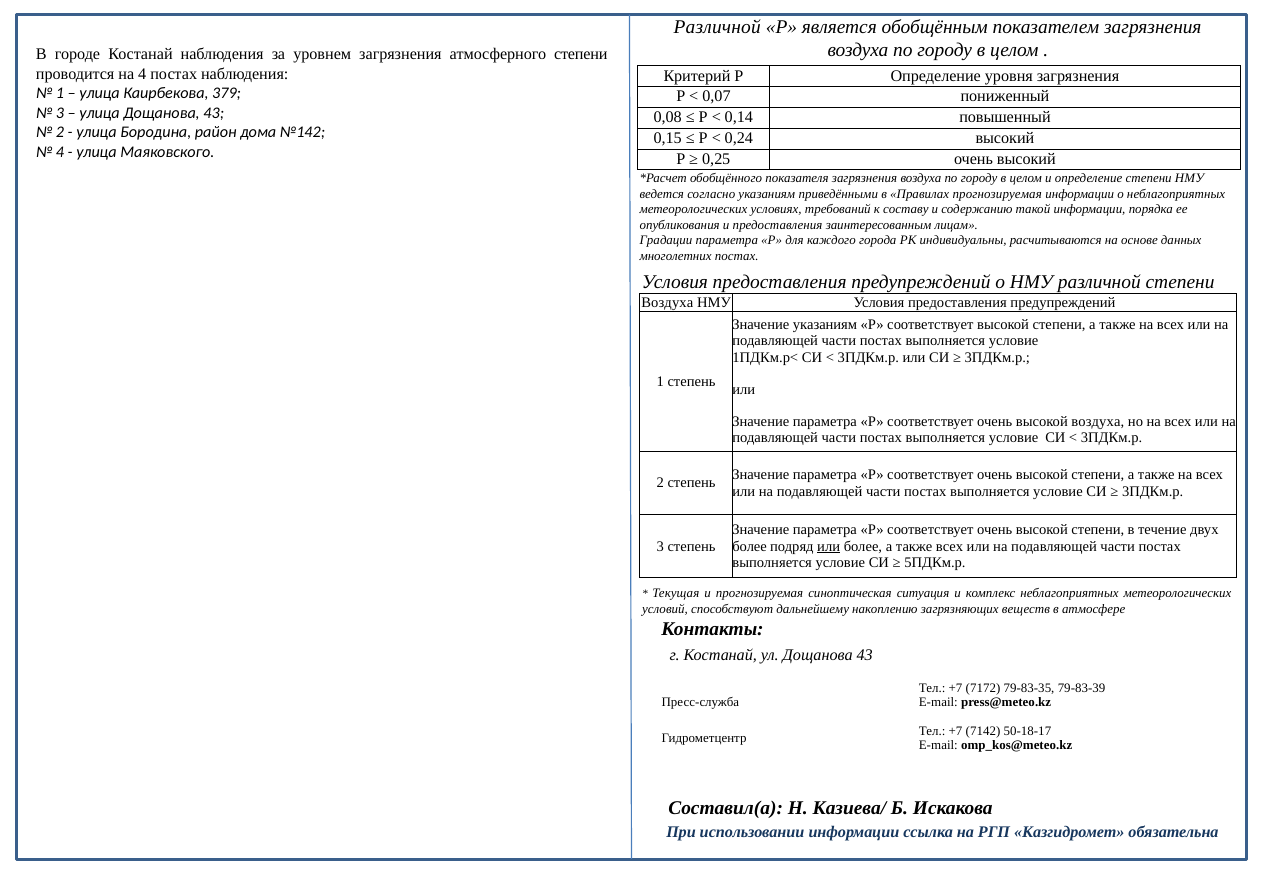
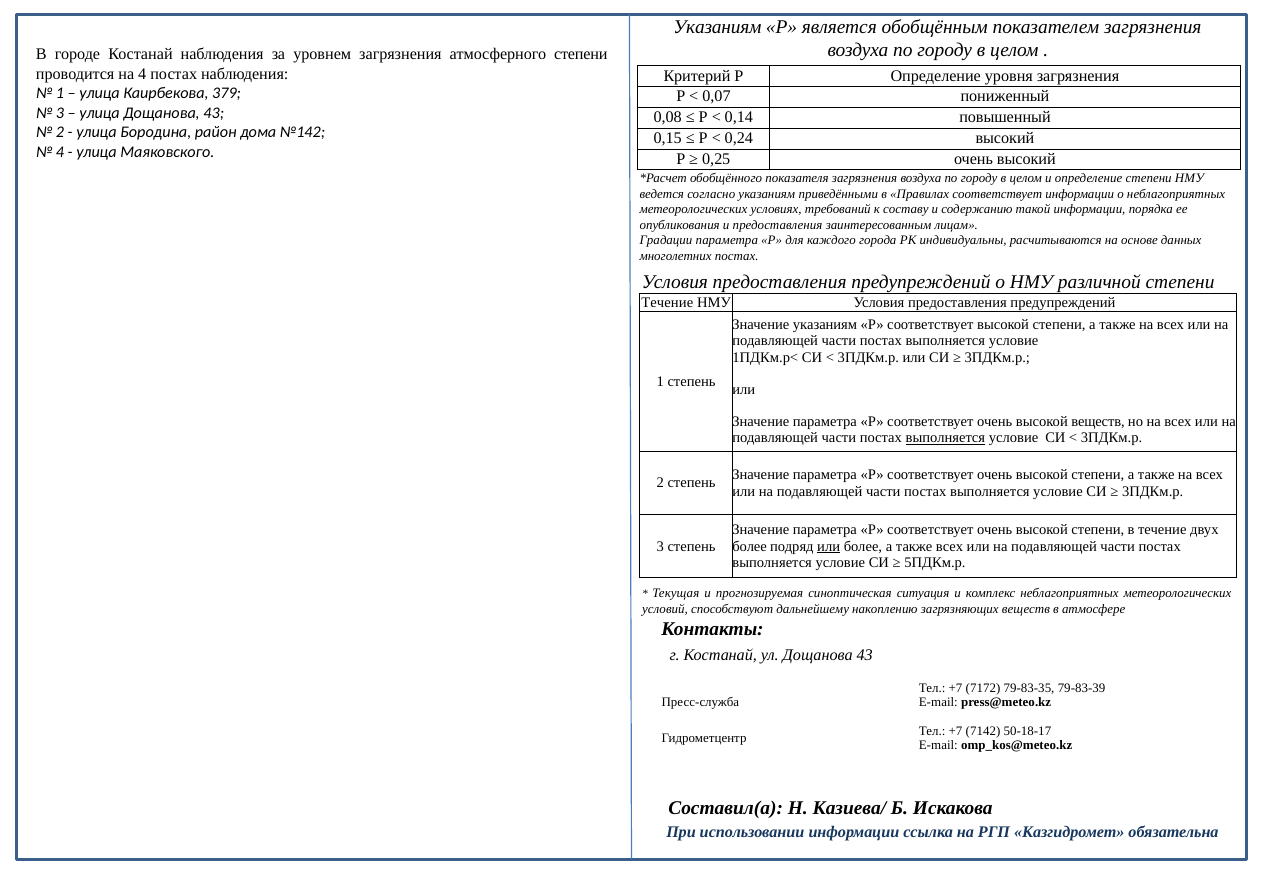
Различной: Различной -> Указаниям (717, 27)
Правилах прогнозируемая: прогнозируемая -> соответствует (997, 194)
Воздуха: Воздуха -> Течение (667, 303)
высокой воздуха: воздуха -> веществ (1098, 422)
выполняется underline: none -> present (945, 438)
